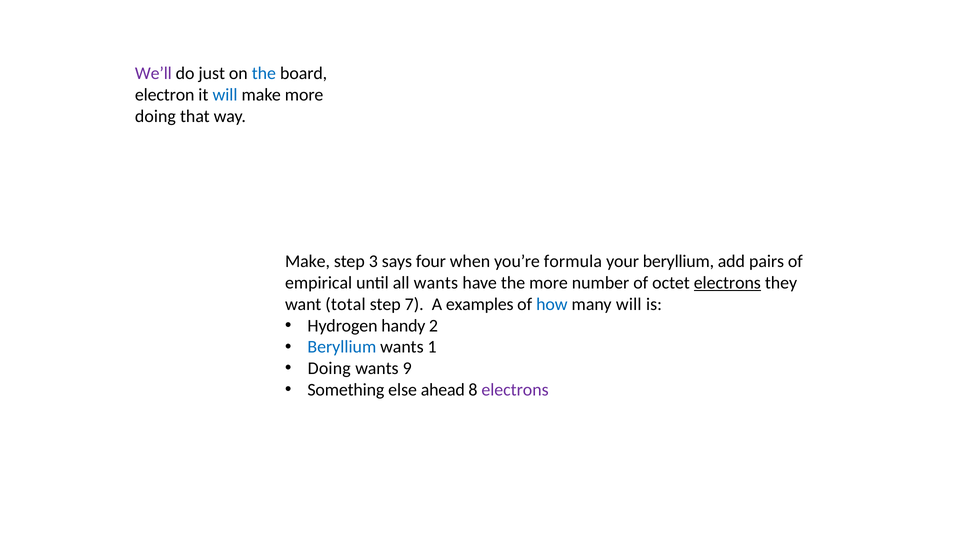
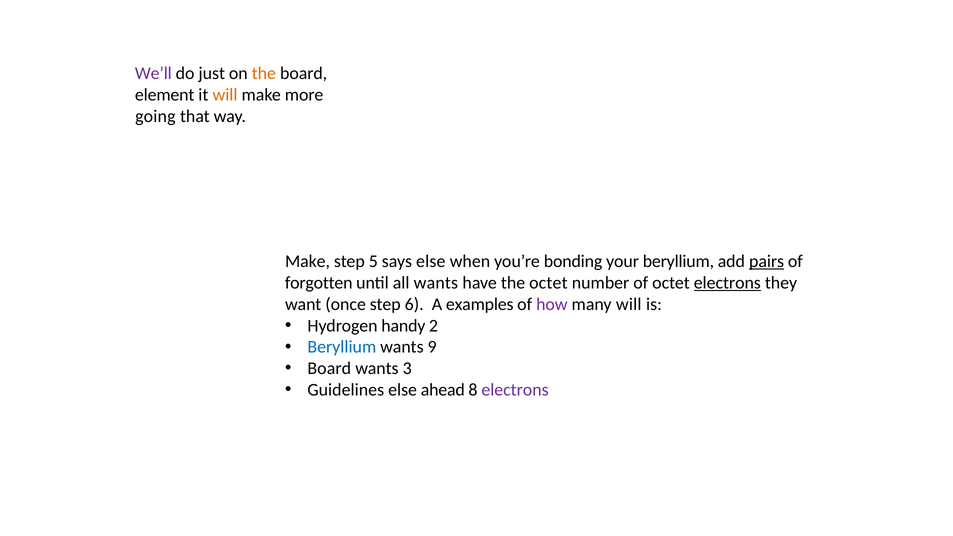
the colour: blue -> orange (264, 73)
electron: electron -> element (165, 95)
will colour: blue -> orange (225, 95)
doing: doing -> going (155, 116)
3: 3 -> 5 (373, 261)
says four: four -> else (431, 261)
formula: formula -> bonding (573, 261)
pairs underline: none -> present (767, 261)
empirical: empirical -> forgotten (319, 283)
the more: more -> octet (548, 283)
total: total -> once (346, 304)
7: 7 -> 6 (414, 304)
how colour: blue -> purple (552, 304)
1: 1 -> 9 (432, 347)
Doing: Doing -> Board (329, 369)
9: 9 -> 3 (407, 369)
Something: Something -> Guidelines (346, 390)
